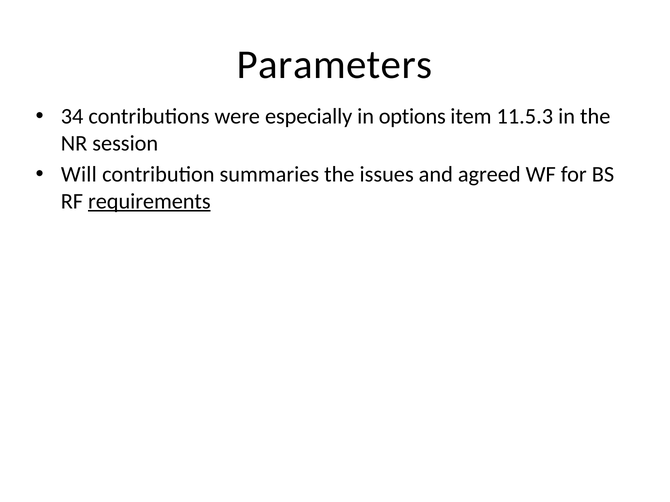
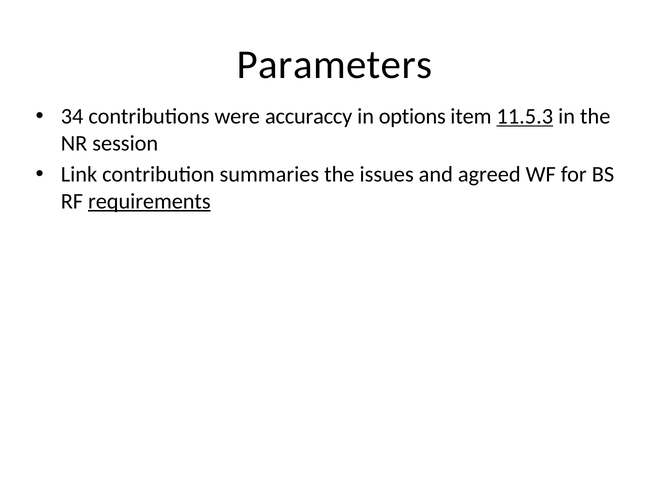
especially: especially -> accuraccy (309, 117)
11.5.3 underline: none -> present (525, 117)
Will: Will -> Link (79, 175)
